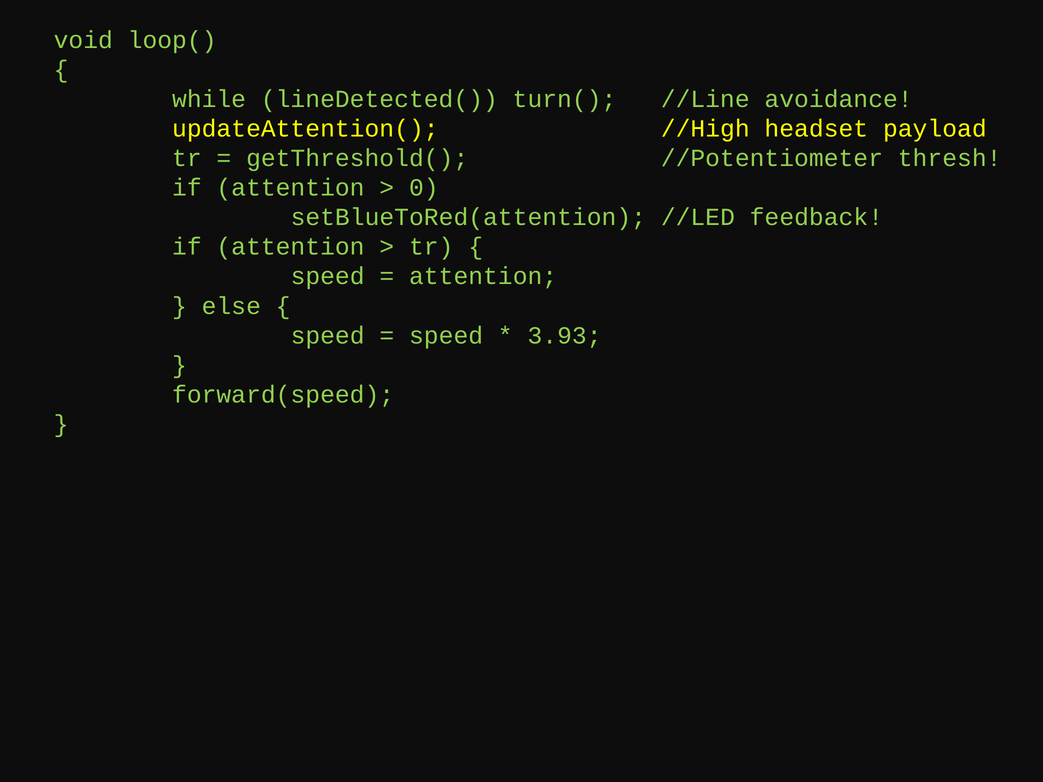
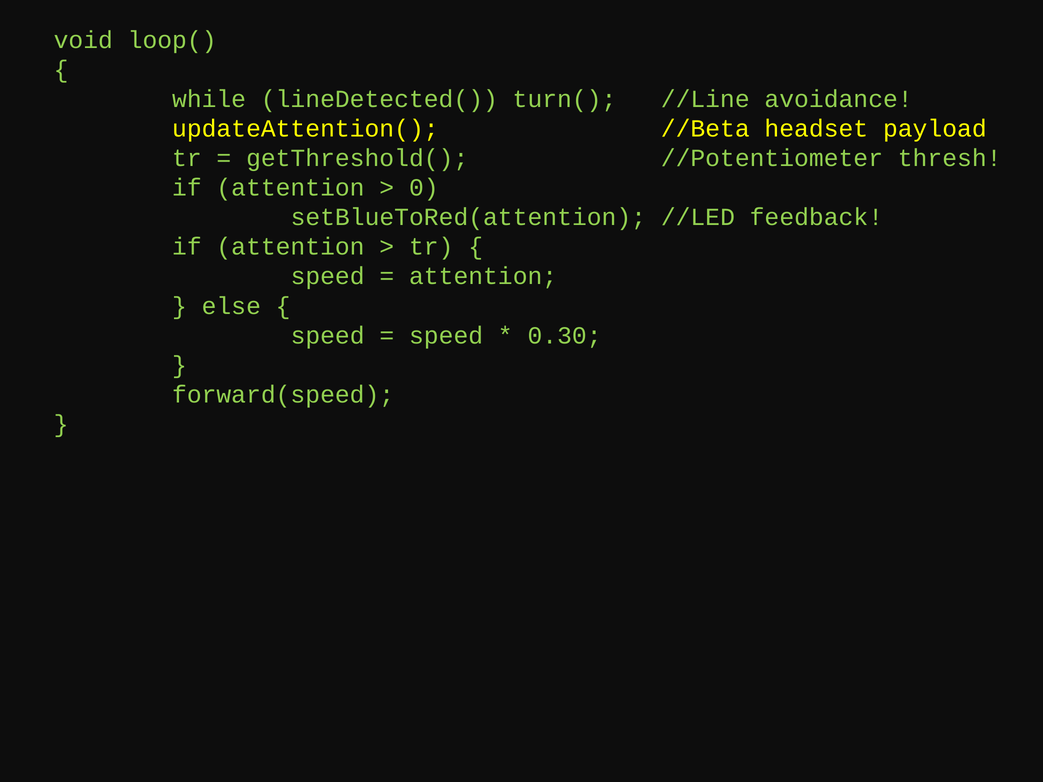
//High: //High -> //Beta (705, 129)
3.93: 3.93 -> 0.30 (565, 336)
